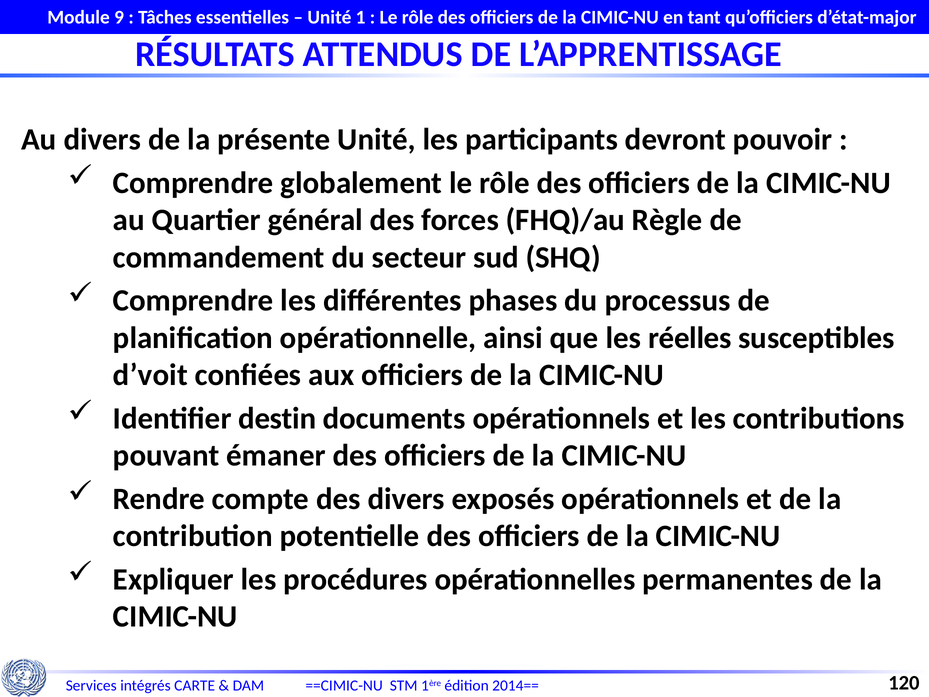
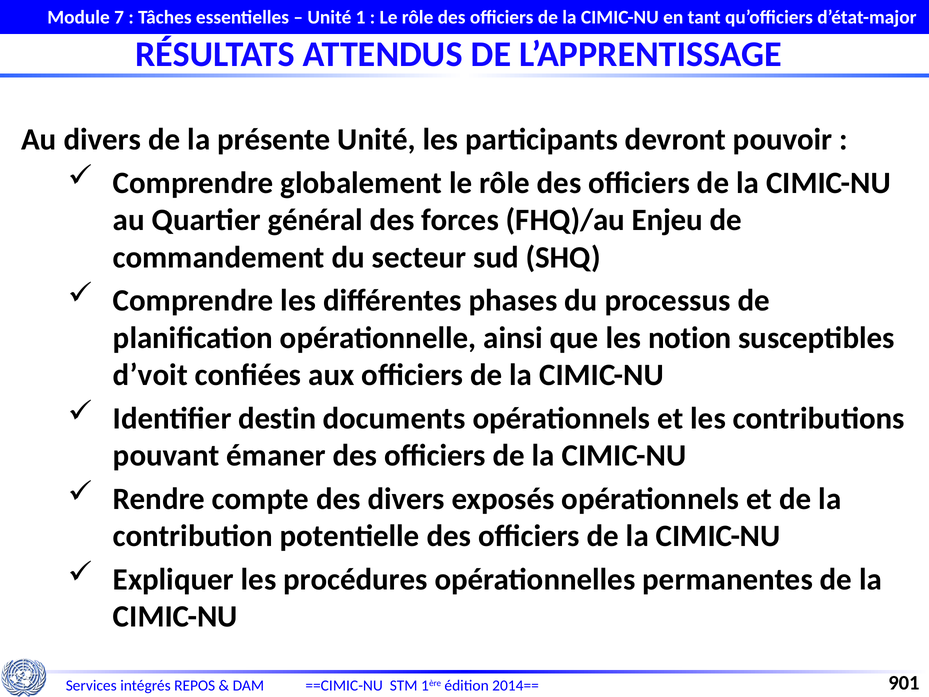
9: 9 -> 7 (119, 18)
Règle: Règle -> Enjeu (667, 220)
réelles: réelles -> notion (690, 338)
CARTE: CARTE -> REPOS (195, 686)
120: 120 -> 901 (904, 683)
